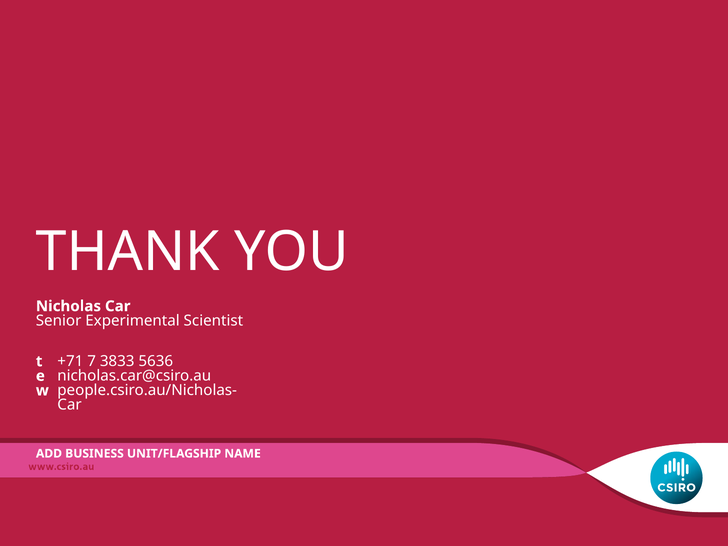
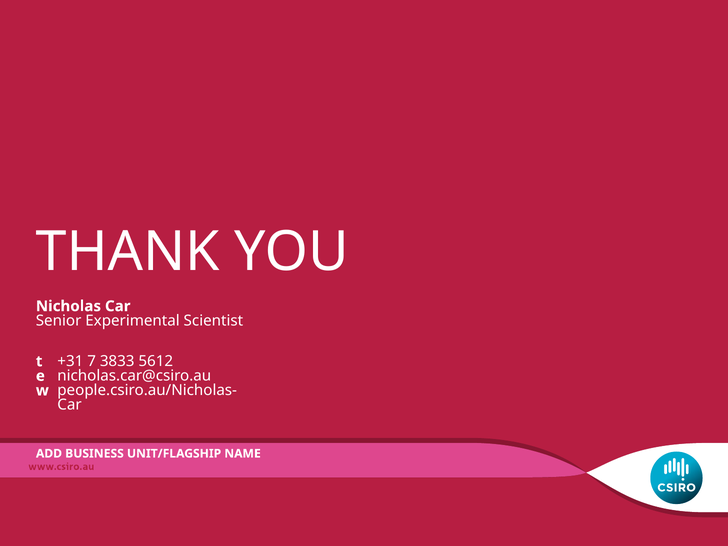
+71: +71 -> +31 (70, 361)
5636: 5636 -> 5612 (156, 361)
